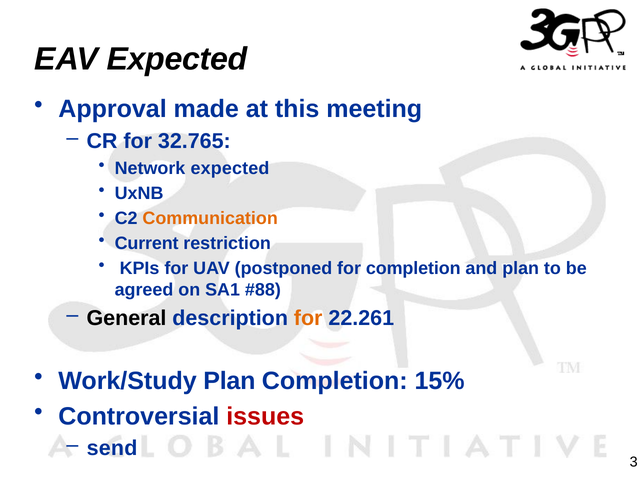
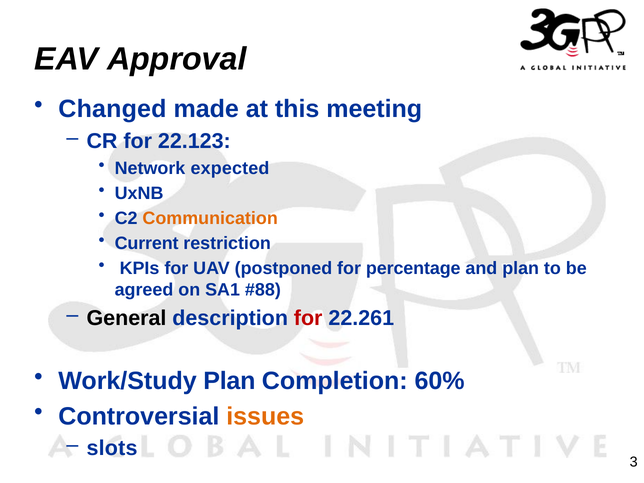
EAV Expected: Expected -> Approval (177, 59)
Approval: Approval -> Changed (112, 109)
32.765: 32.765 -> 22.123 (194, 141)
for completion: completion -> percentage (413, 268)
for colour: orange -> red (308, 318)
15%: 15% -> 60% (440, 381)
issues colour: red -> orange (265, 416)
send: send -> slots (112, 448)
